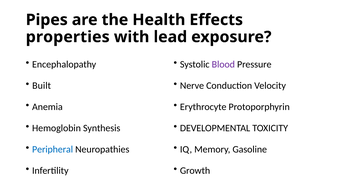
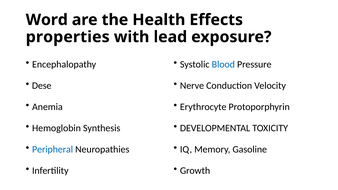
Pipes: Pipes -> Word (47, 20)
Blood colour: purple -> blue (223, 64)
Built: Built -> Dese (42, 86)
